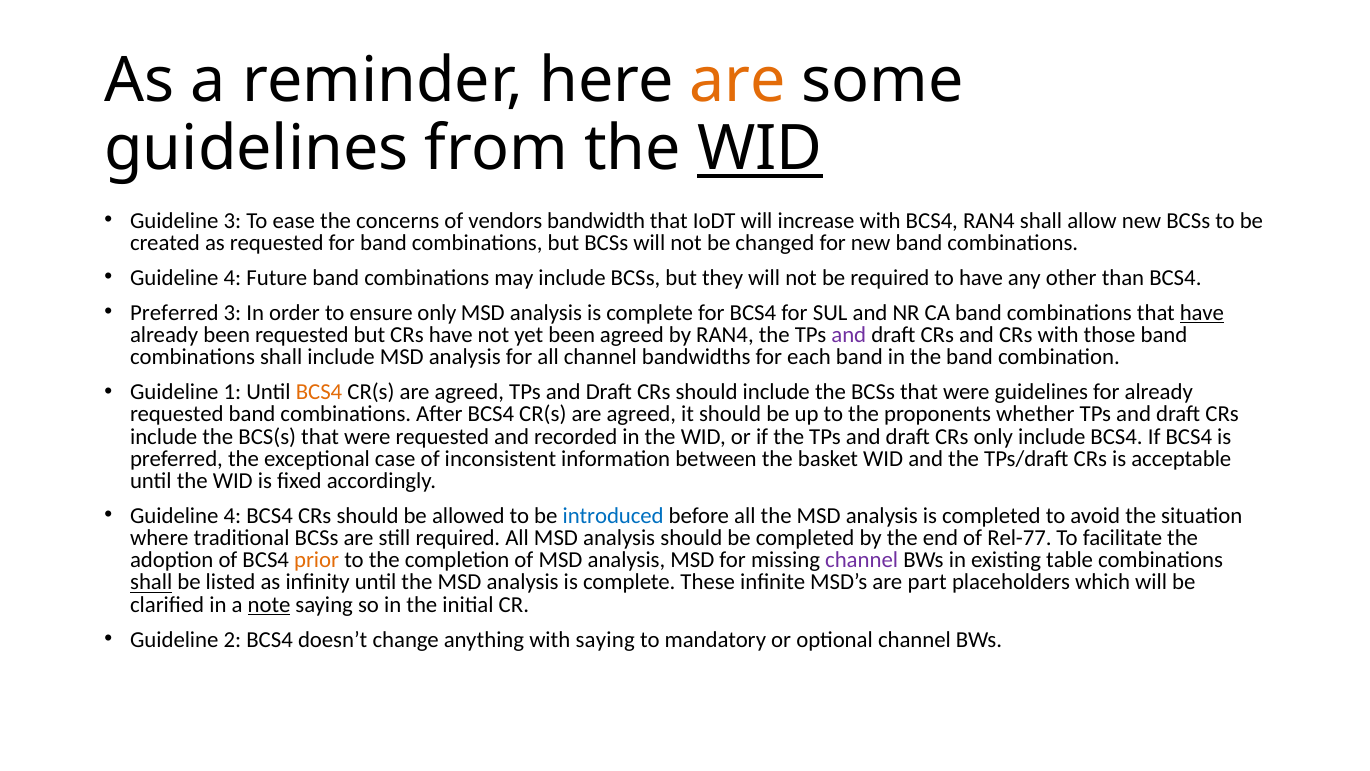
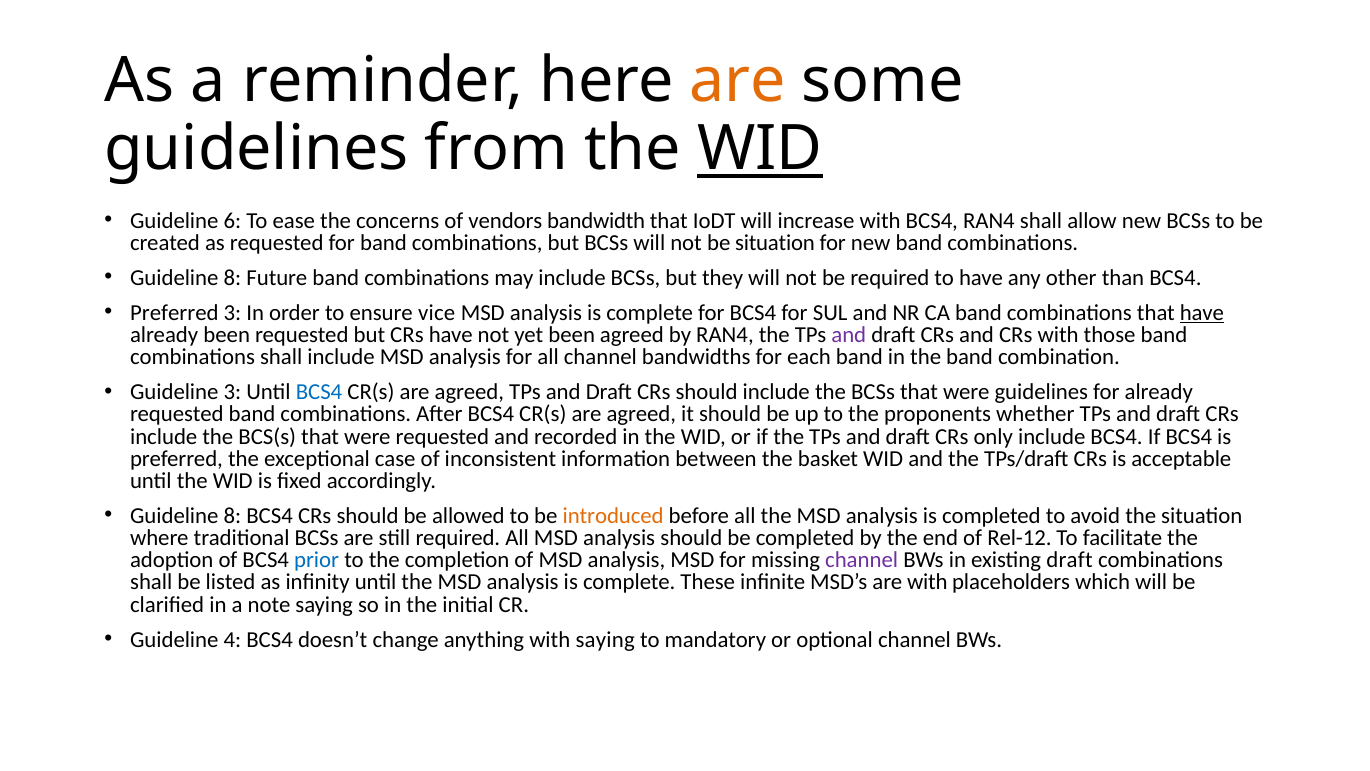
Guideline 3: 3 -> 6 (232, 221)
be changed: changed -> situation (775, 243)
4: 4 -> 8 (232, 278)
ensure only: only -> vice (437, 313)
Guideline 1: 1 -> 3 (232, 392)
BCS4 colour: orange -> blue (319, 392)
4: 4 -> 8 (232, 516)
introduced colour: blue -> orange (613, 516)
Rel-77: Rel-77 -> Rel-12 (1019, 538)
prior colour: orange -> blue (317, 560)
existing table: table -> draft (1069, 560)
shall underline: present -> none (151, 582)
are part: part -> with (927, 582)
note underline: present -> none (269, 604)
2: 2 -> 4 (232, 639)
